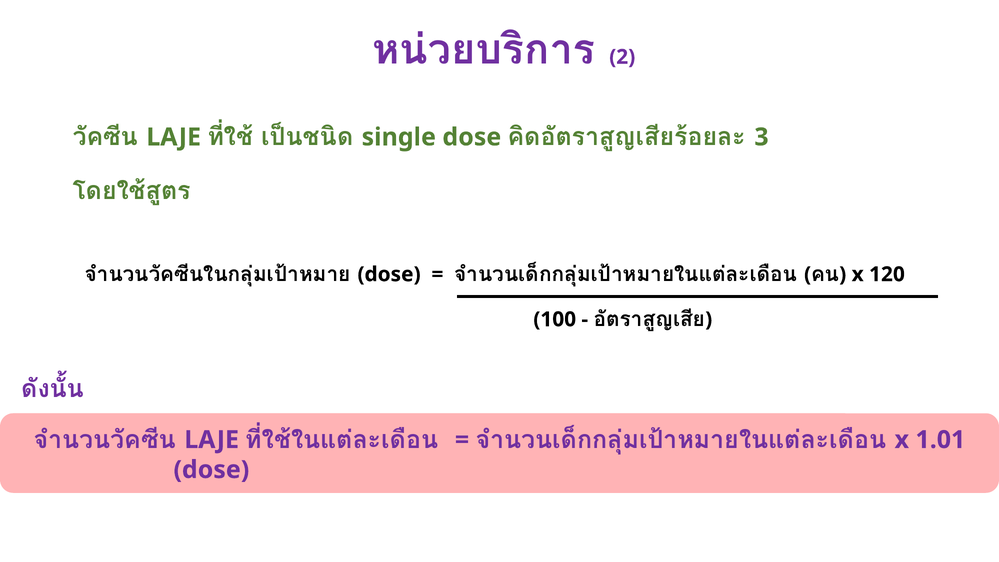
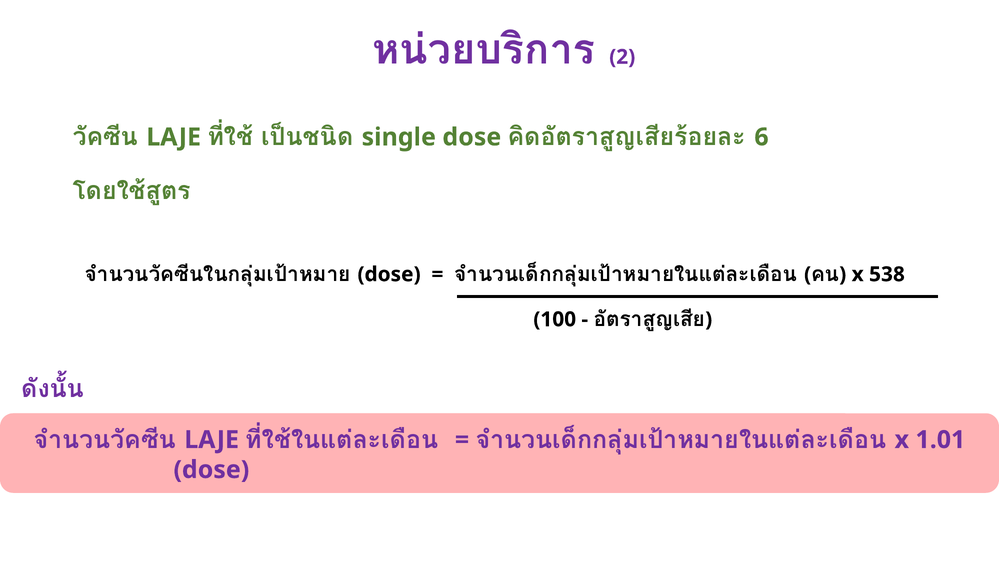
3: 3 -> 6 (761, 137)
120: 120 -> 538 (887, 274)
